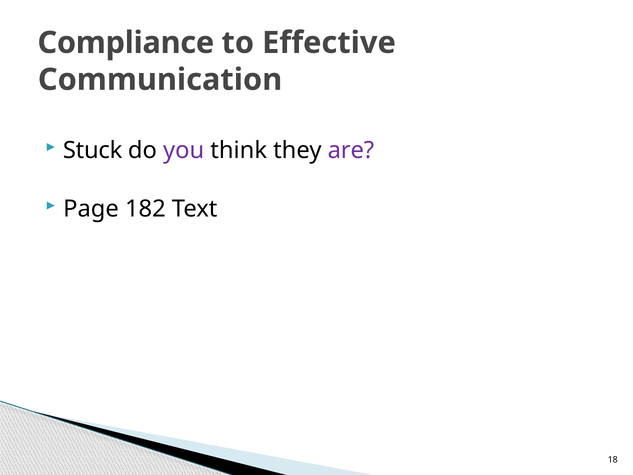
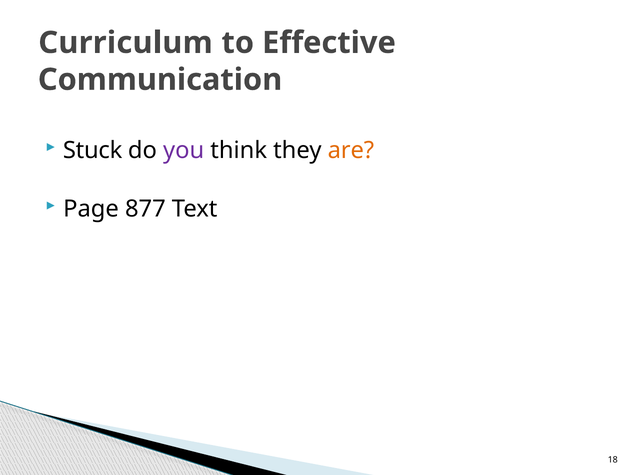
Compliance: Compliance -> Curriculum (126, 43)
are colour: purple -> orange (351, 150)
182: 182 -> 877 (145, 209)
